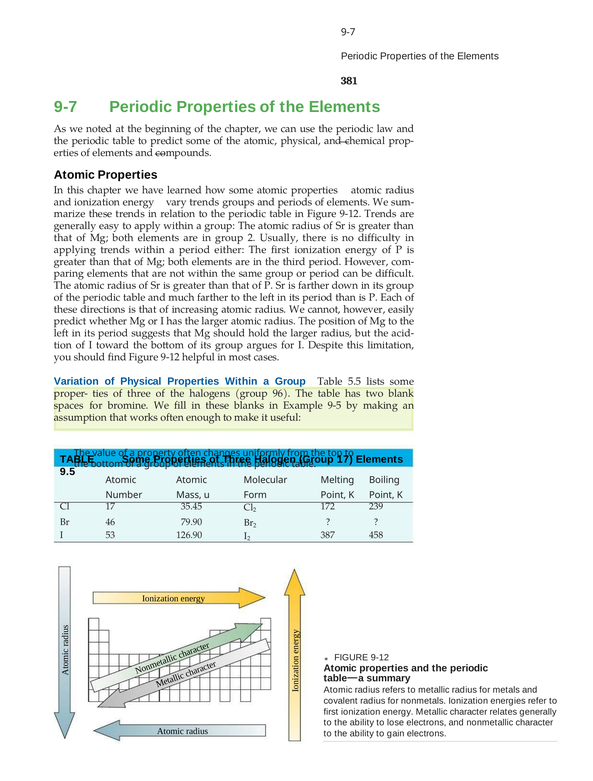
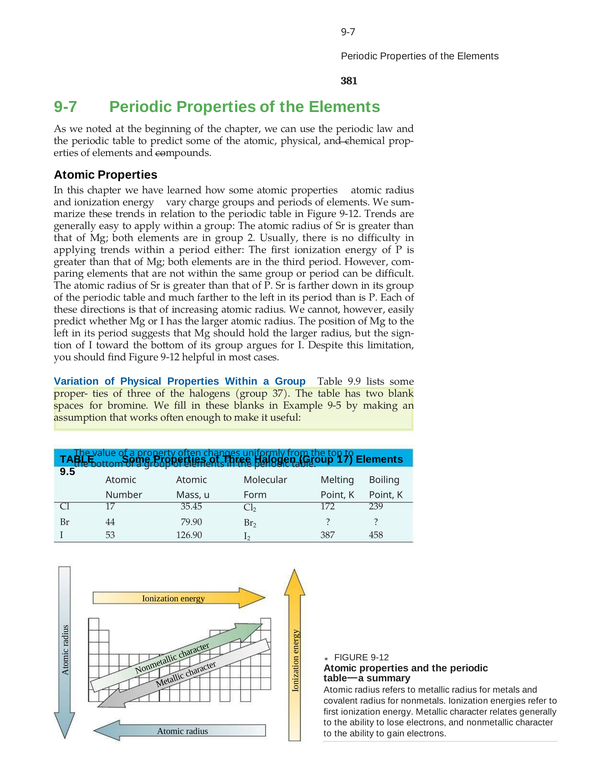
vary trends: trends -> charge (204, 202)
acid-: acid- -> sign- (403, 333)
5.5: 5.5 -> 9.9 (355, 382)
96: 96 -> 37 (282, 394)
46: 46 -> 44 (110, 522)
